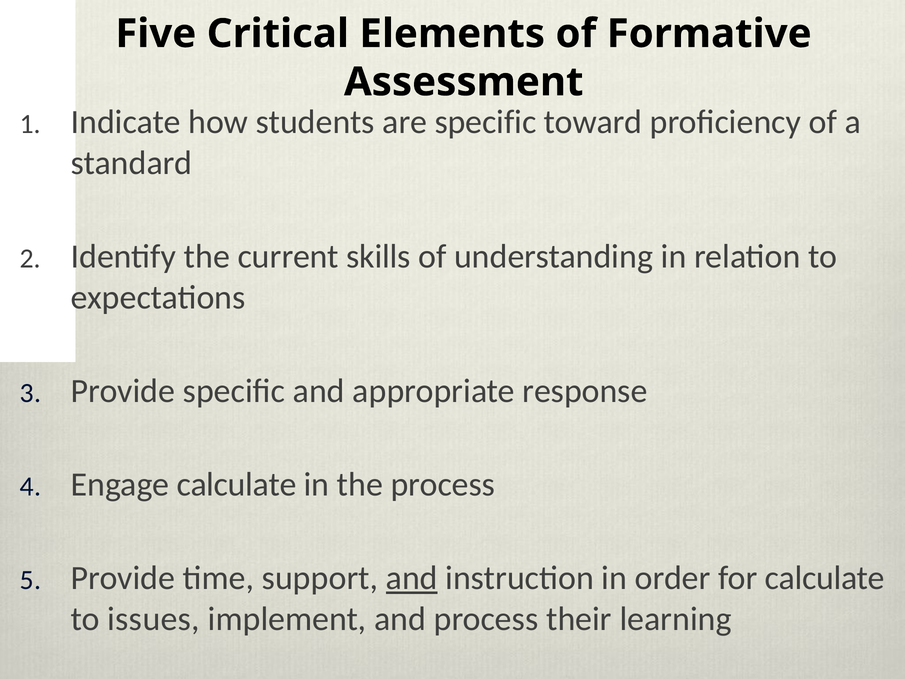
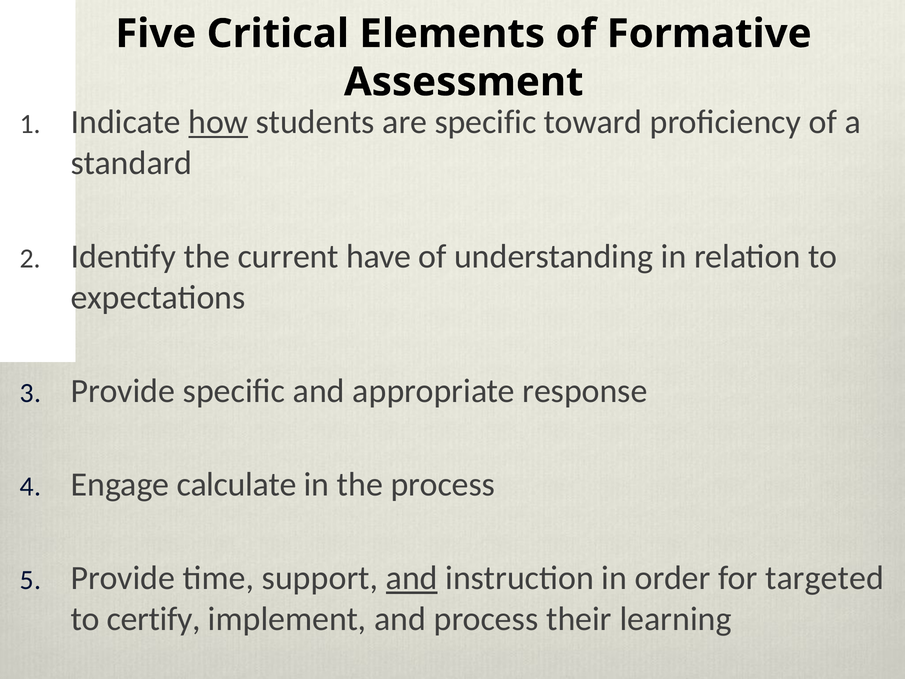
how underline: none -> present (218, 122)
skills: skills -> have (379, 256)
for calculate: calculate -> targeted (825, 578)
issues: issues -> certify (154, 619)
